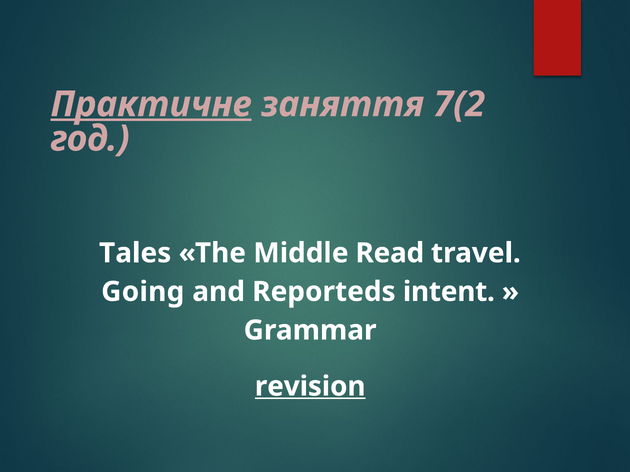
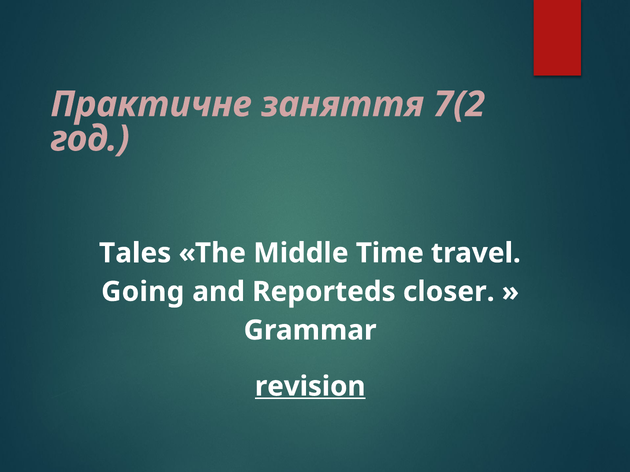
Практичне underline: present -> none (151, 104)
Read: Read -> Time (390, 253)
intent: intent -> closer (449, 292)
